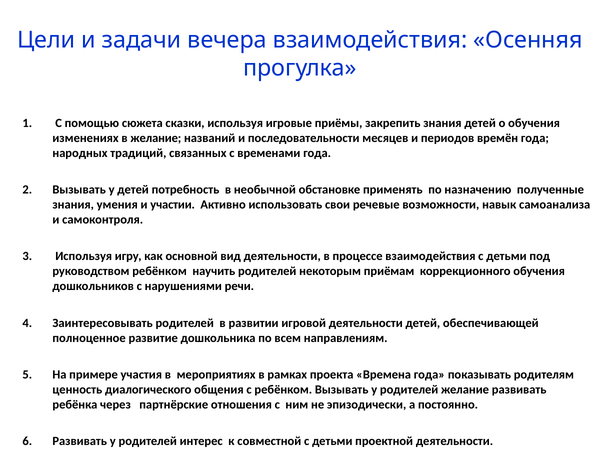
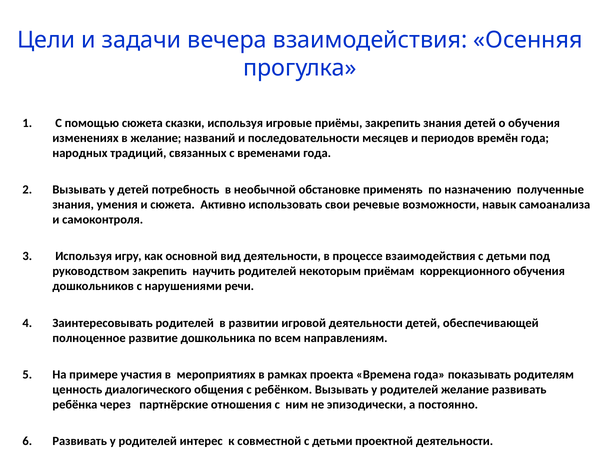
и участии: участии -> сюжета (173, 205)
руководством ребёнком: ребёнком -> закрепить (160, 271)
